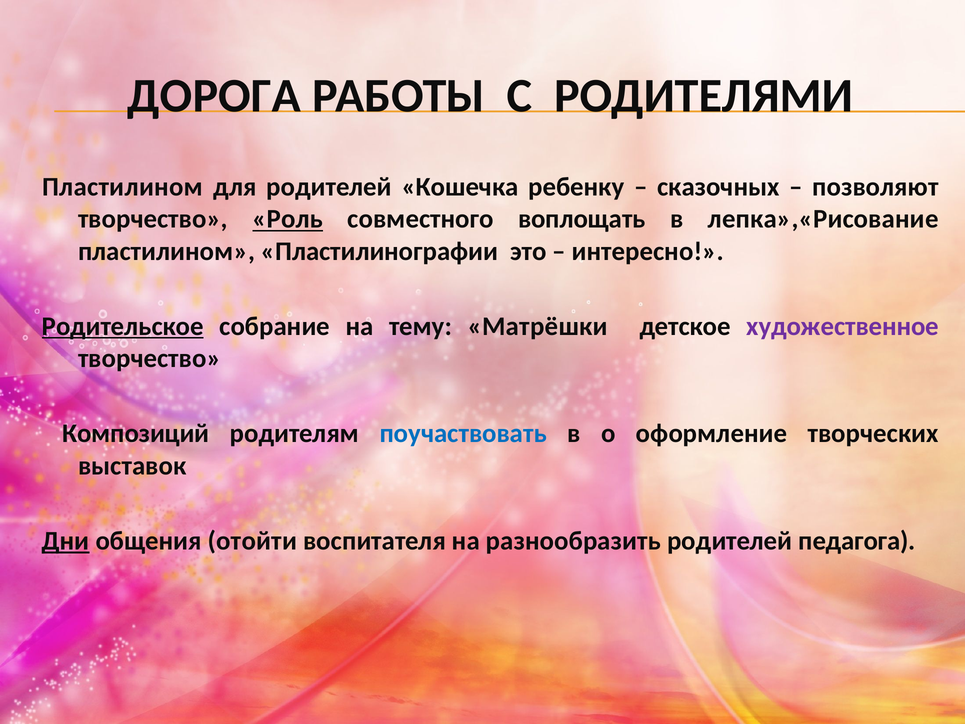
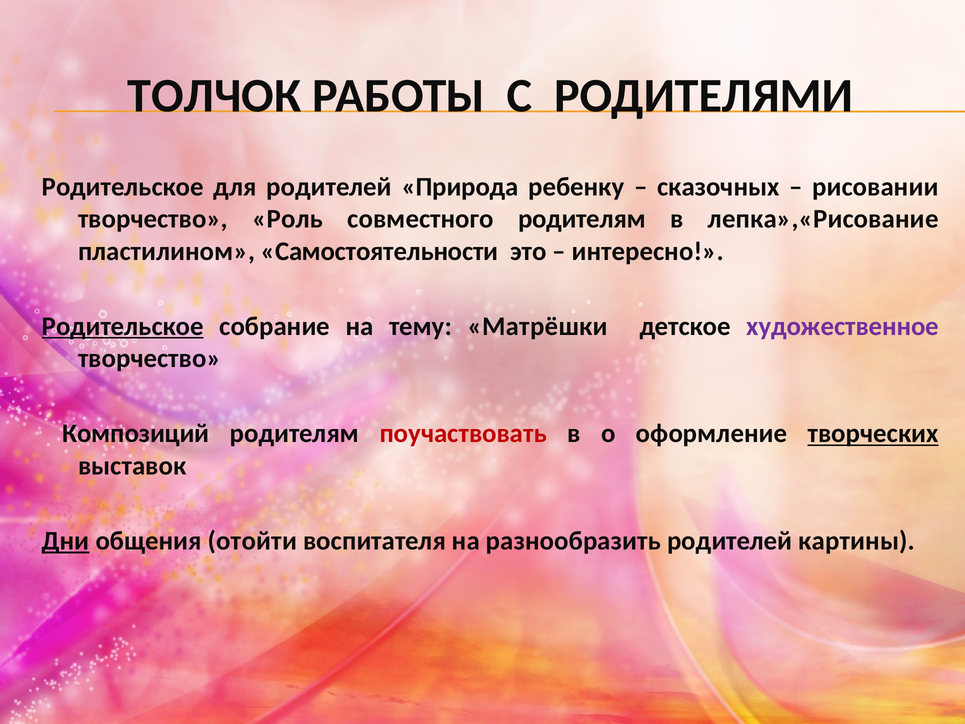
ДОРОГА: ДОРОГА -> ТОЛЧОК (214, 96)
Пластилином: Пластилином -> Родительское (123, 187)
Кошечка: Кошечка -> Природа (460, 187)
позволяют: позволяют -> рисовании (875, 187)
Роль underline: present -> none (288, 219)
совместного воплощать: воплощать -> родителям (582, 219)
Пластилинографии: Пластилинографии -> Самостоятельности (380, 251)
поучаствовать colour: blue -> red (463, 433)
творческих underline: none -> present (873, 433)
педагога: педагога -> картины (857, 541)
